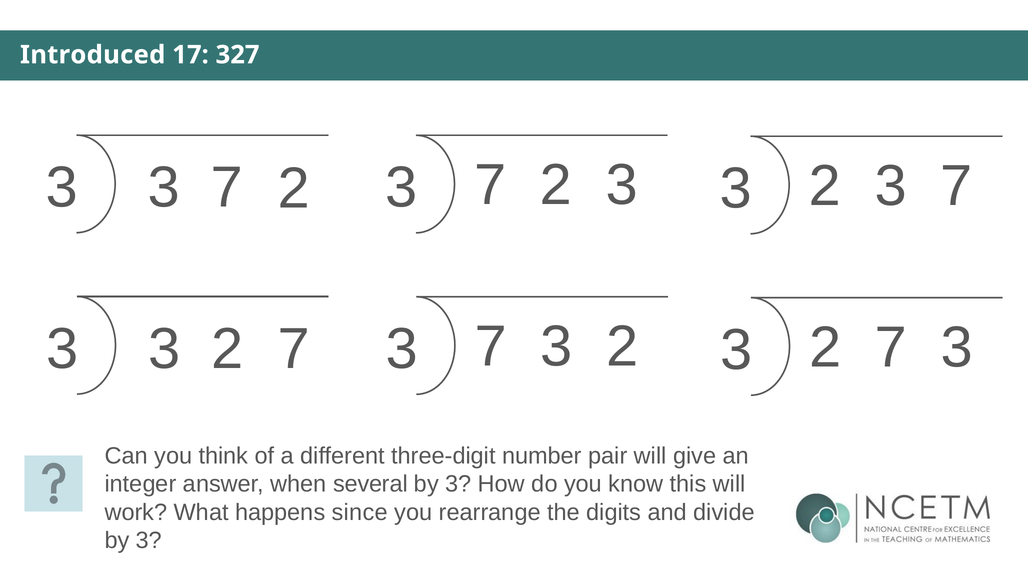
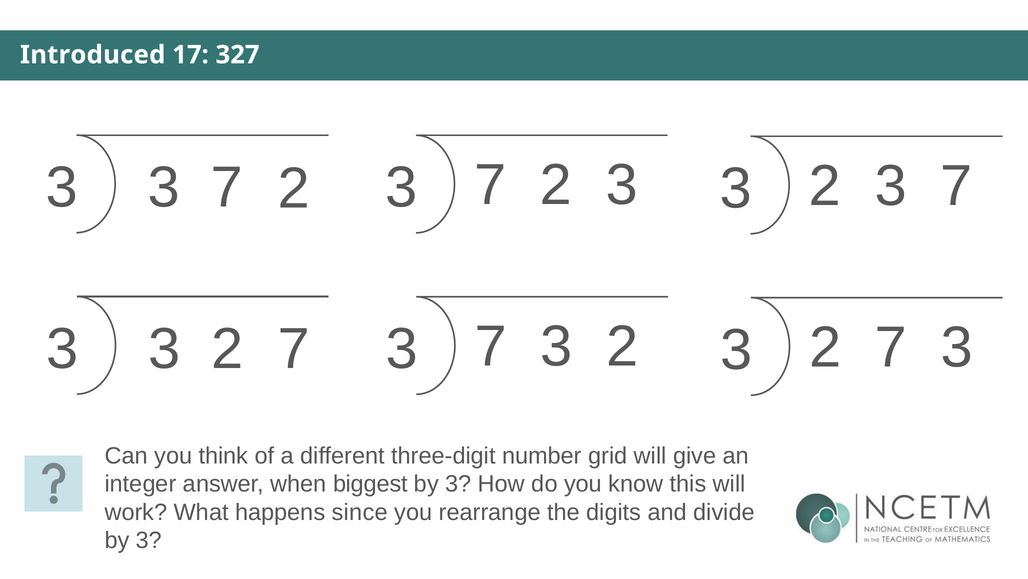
pair: pair -> grid (608, 455)
several: several -> biggest (370, 483)
